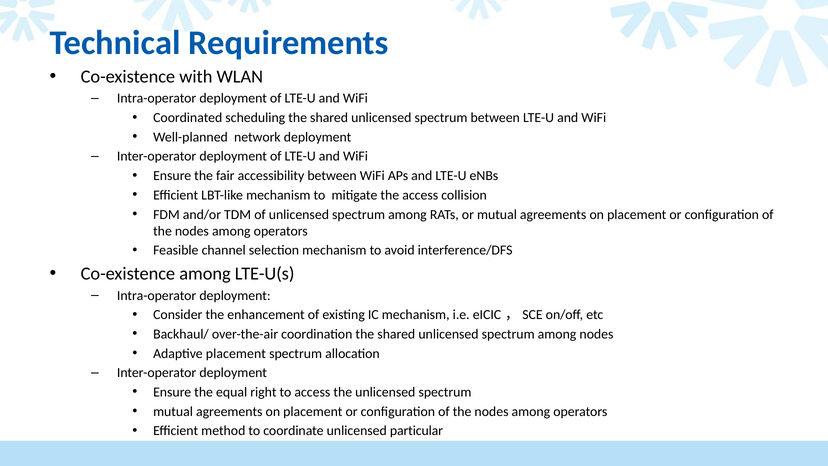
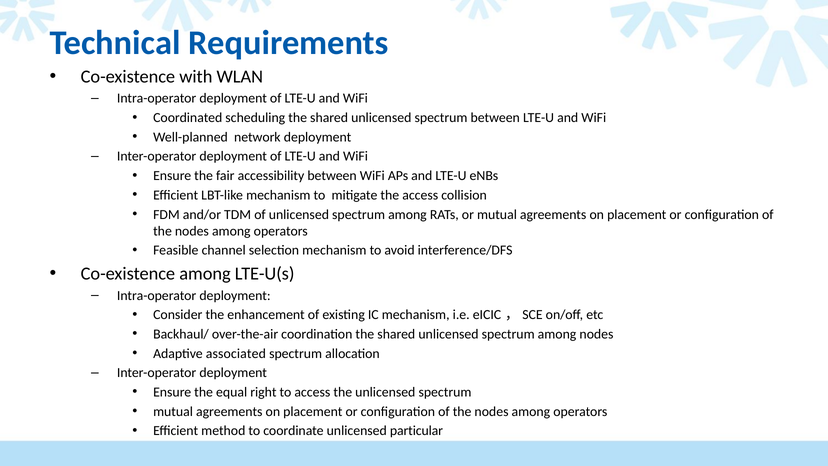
Adaptive placement: placement -> associated (236, 353)
